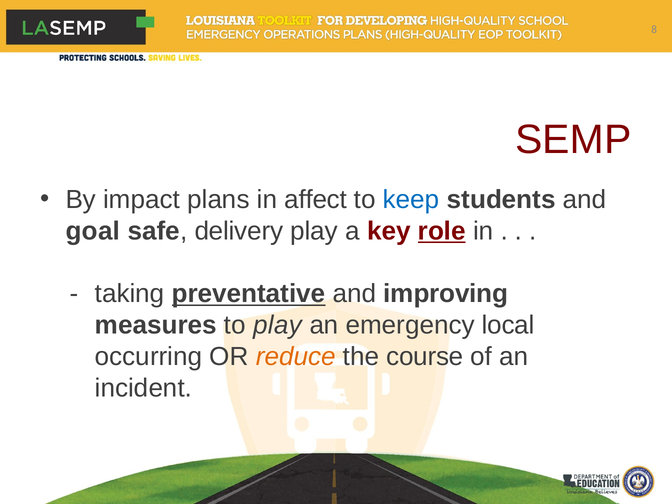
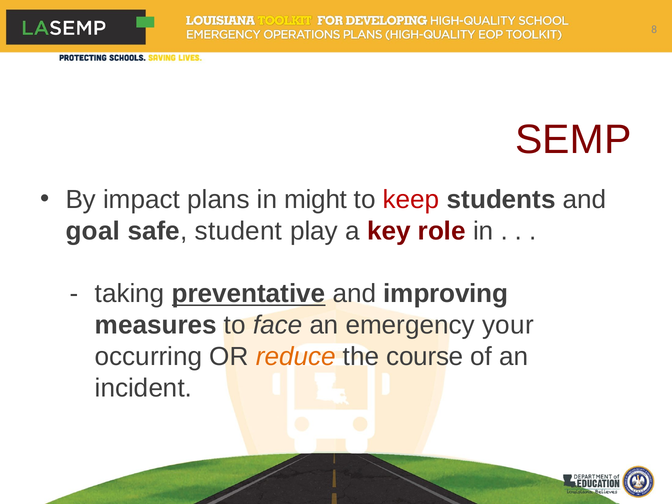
affect: affect -> might (316, 200)
keep colour: blue -> red (411, 200)
delivery: delivery -> student (239, 231)
role underline: present -> none (442, 231)
to play: play -> face (278, 325)
local: local -> your (508, 325)
